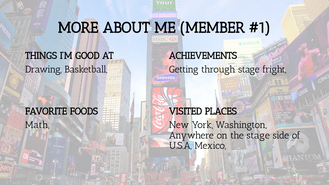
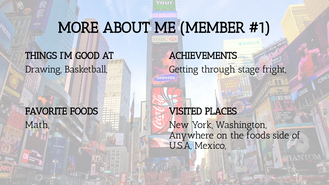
the stage: stage -> foods (258, 135)
